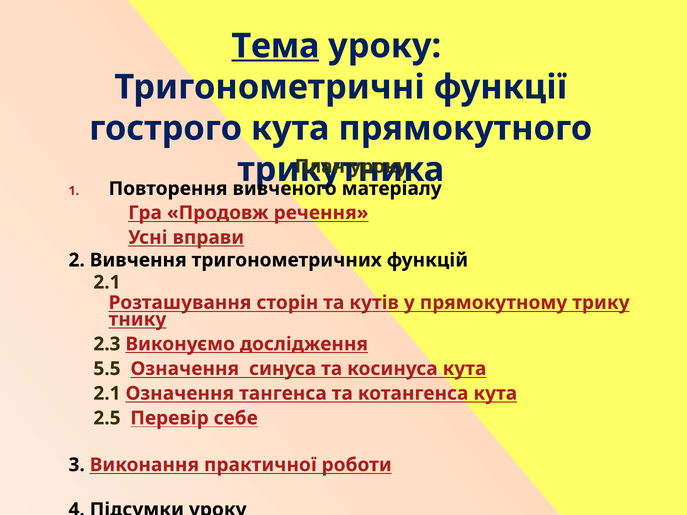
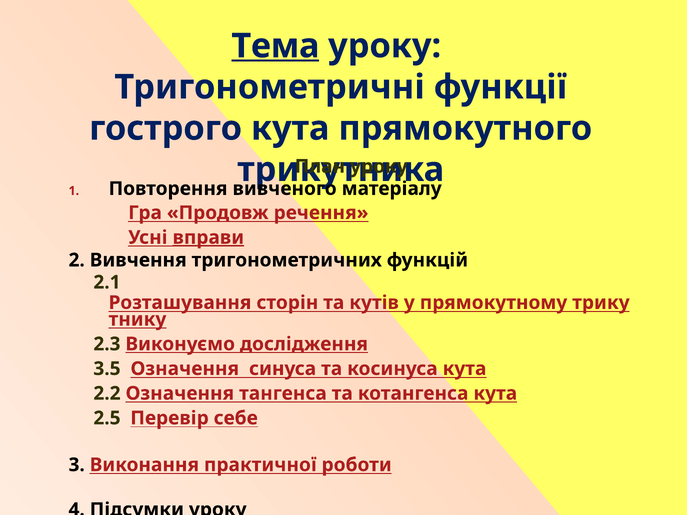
вправи underline: none -> present (208, 238)
5.5: 5.5 -> 3.5 (107, 369)
2.1: 2.1 -> 2.2 (107, 394)
